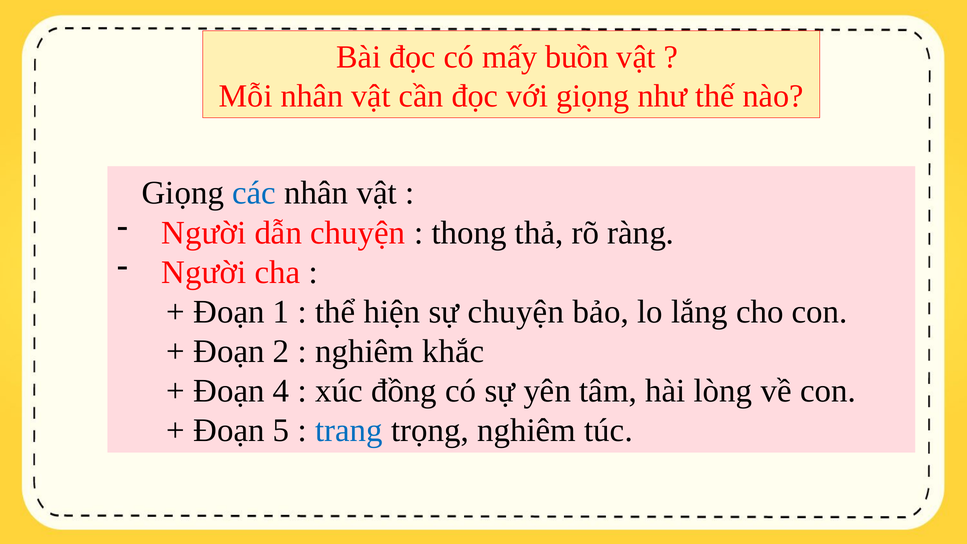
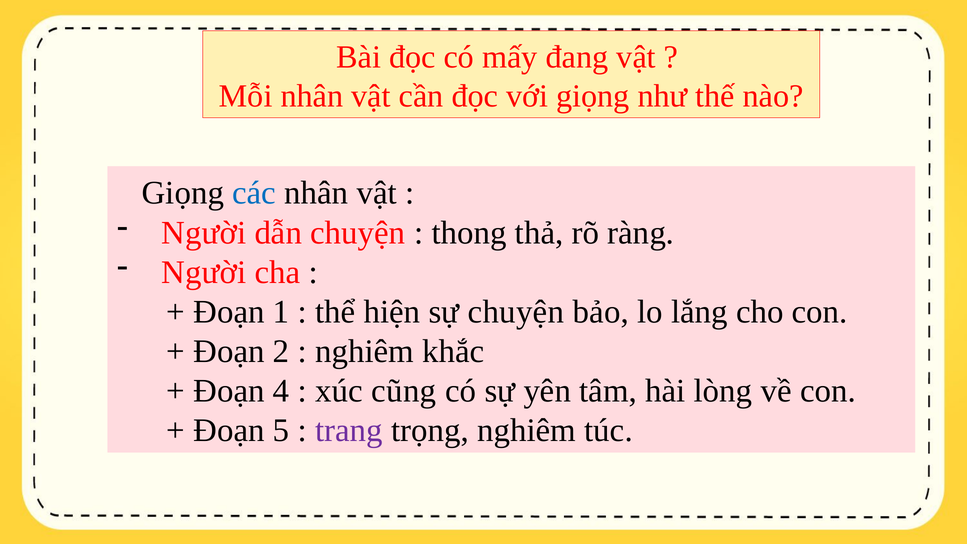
buồn: buồn -> đang (577, 57)
đồng: đồng -> cũng (404, 391)
trang colour: blue -> purple (349, 430)
